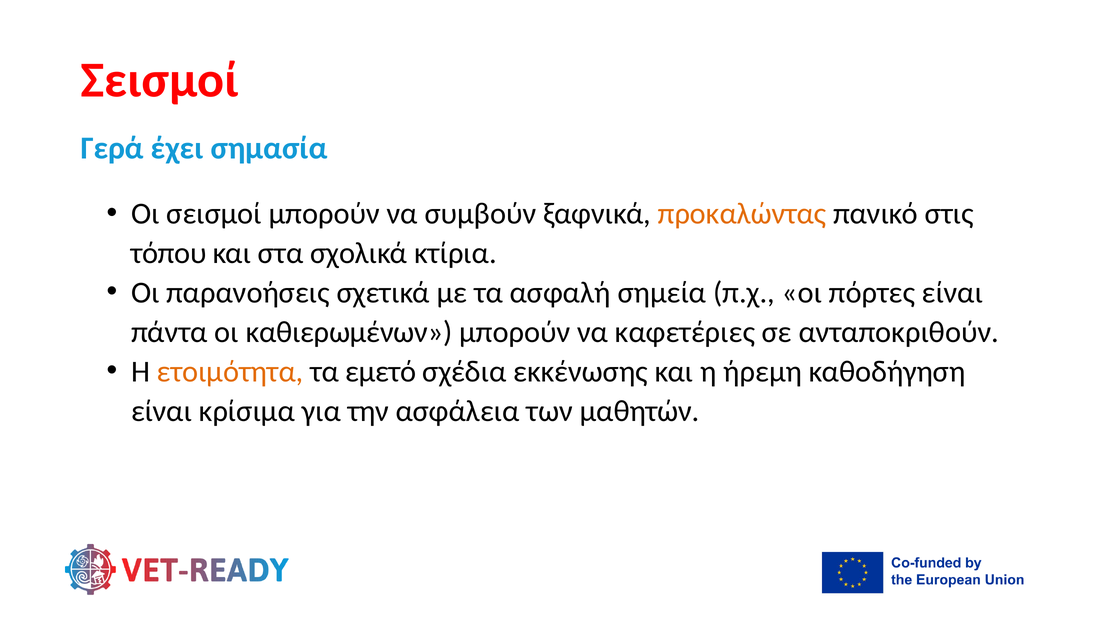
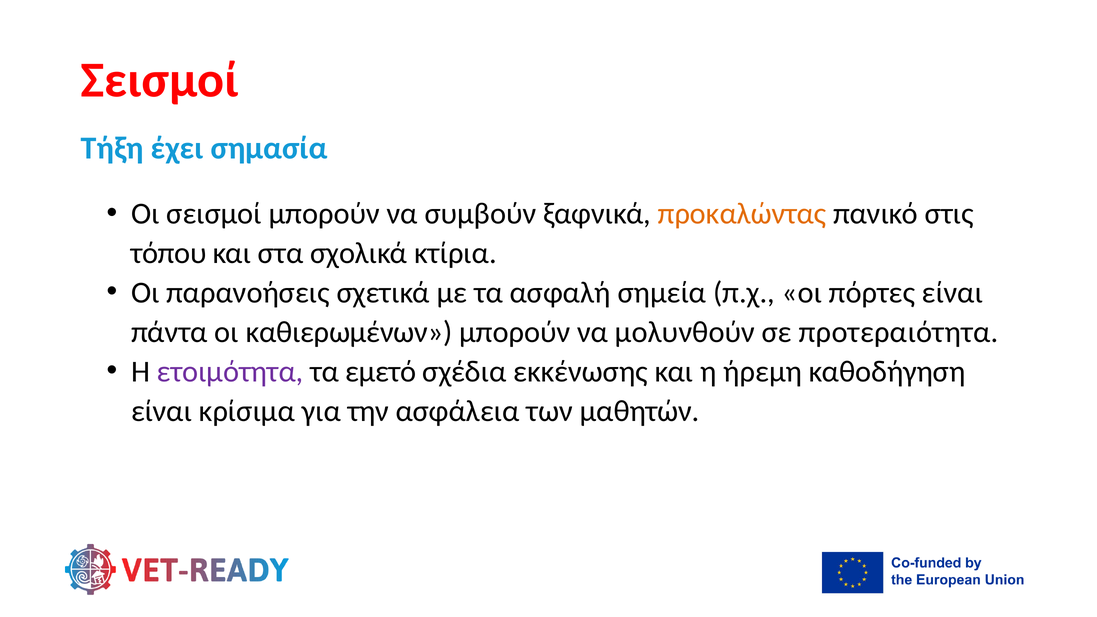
Γερά: Γερά -> Τήξη (112, 148)
καφετέριες: καφετέριες -> μολυνθούν (685, 332)
ανταποκριθούν: ανταποκριθούν -> προτεραιότητα (899, 332)
ετοιμότητα colour: orange -> purple (230, 372)
